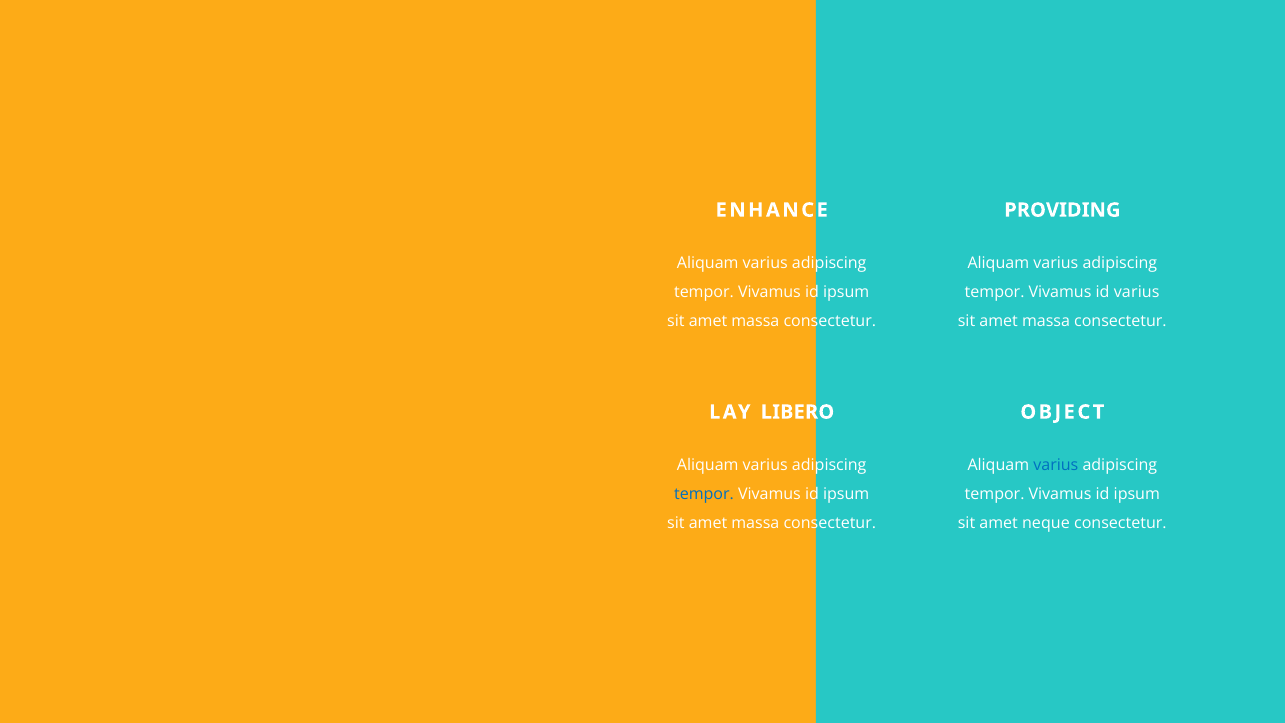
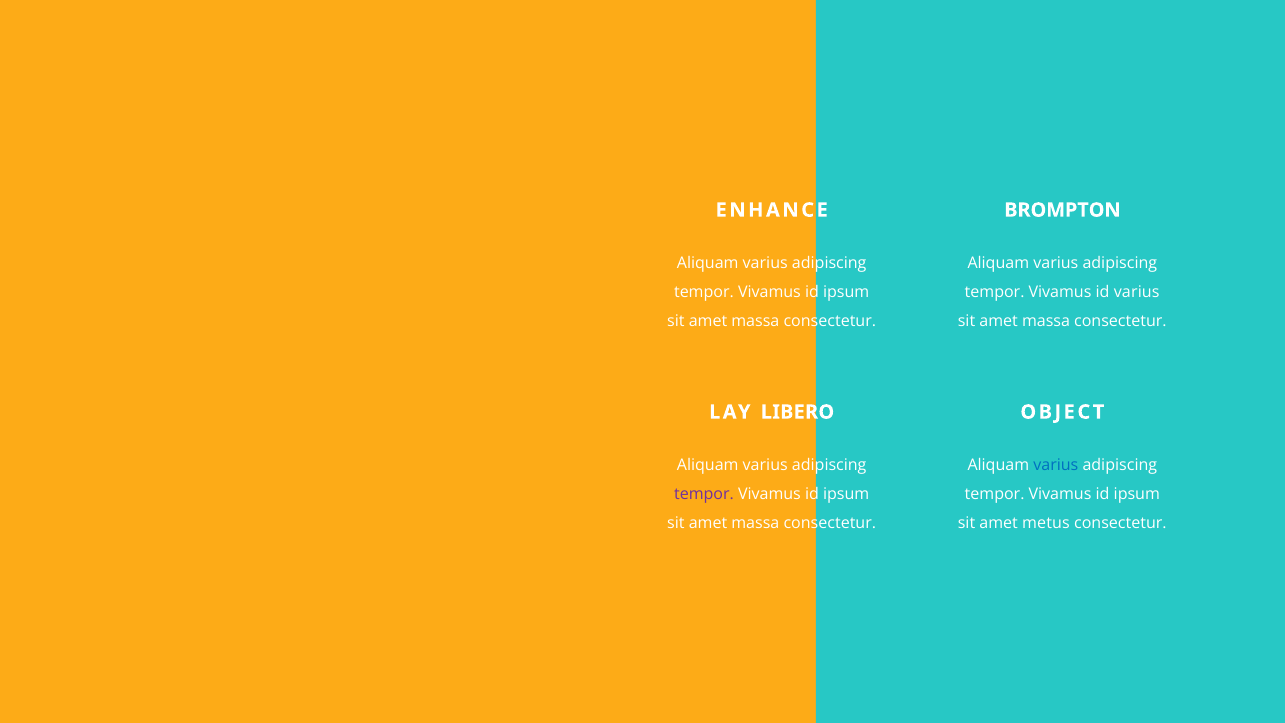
PROVIDING: PROVIDING -> BROMPTON (1063, 210)
tempor colour: blue -> purple (704, 494)
neque: neque -> metus (1046, 523)
